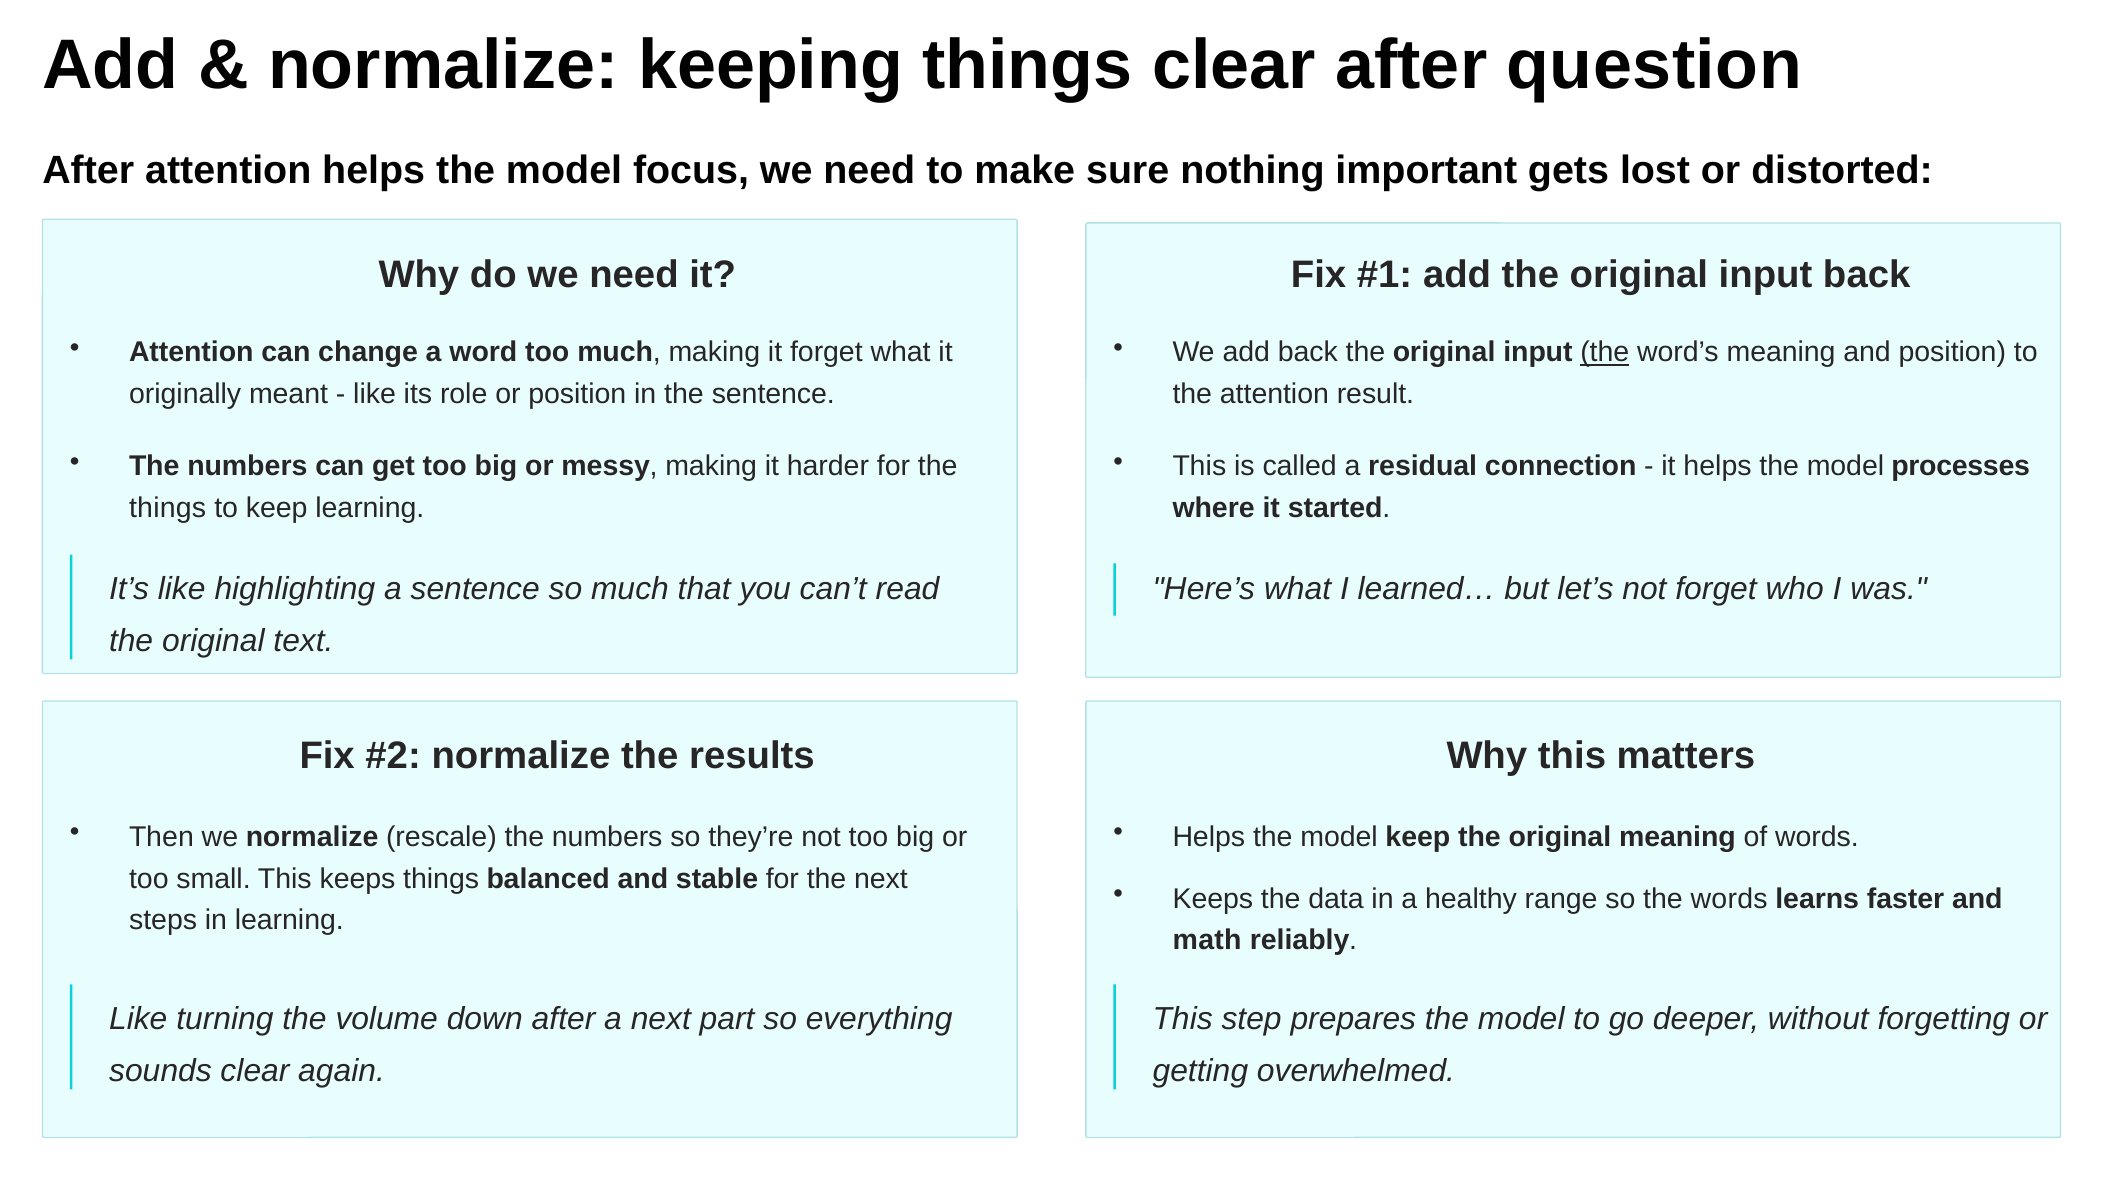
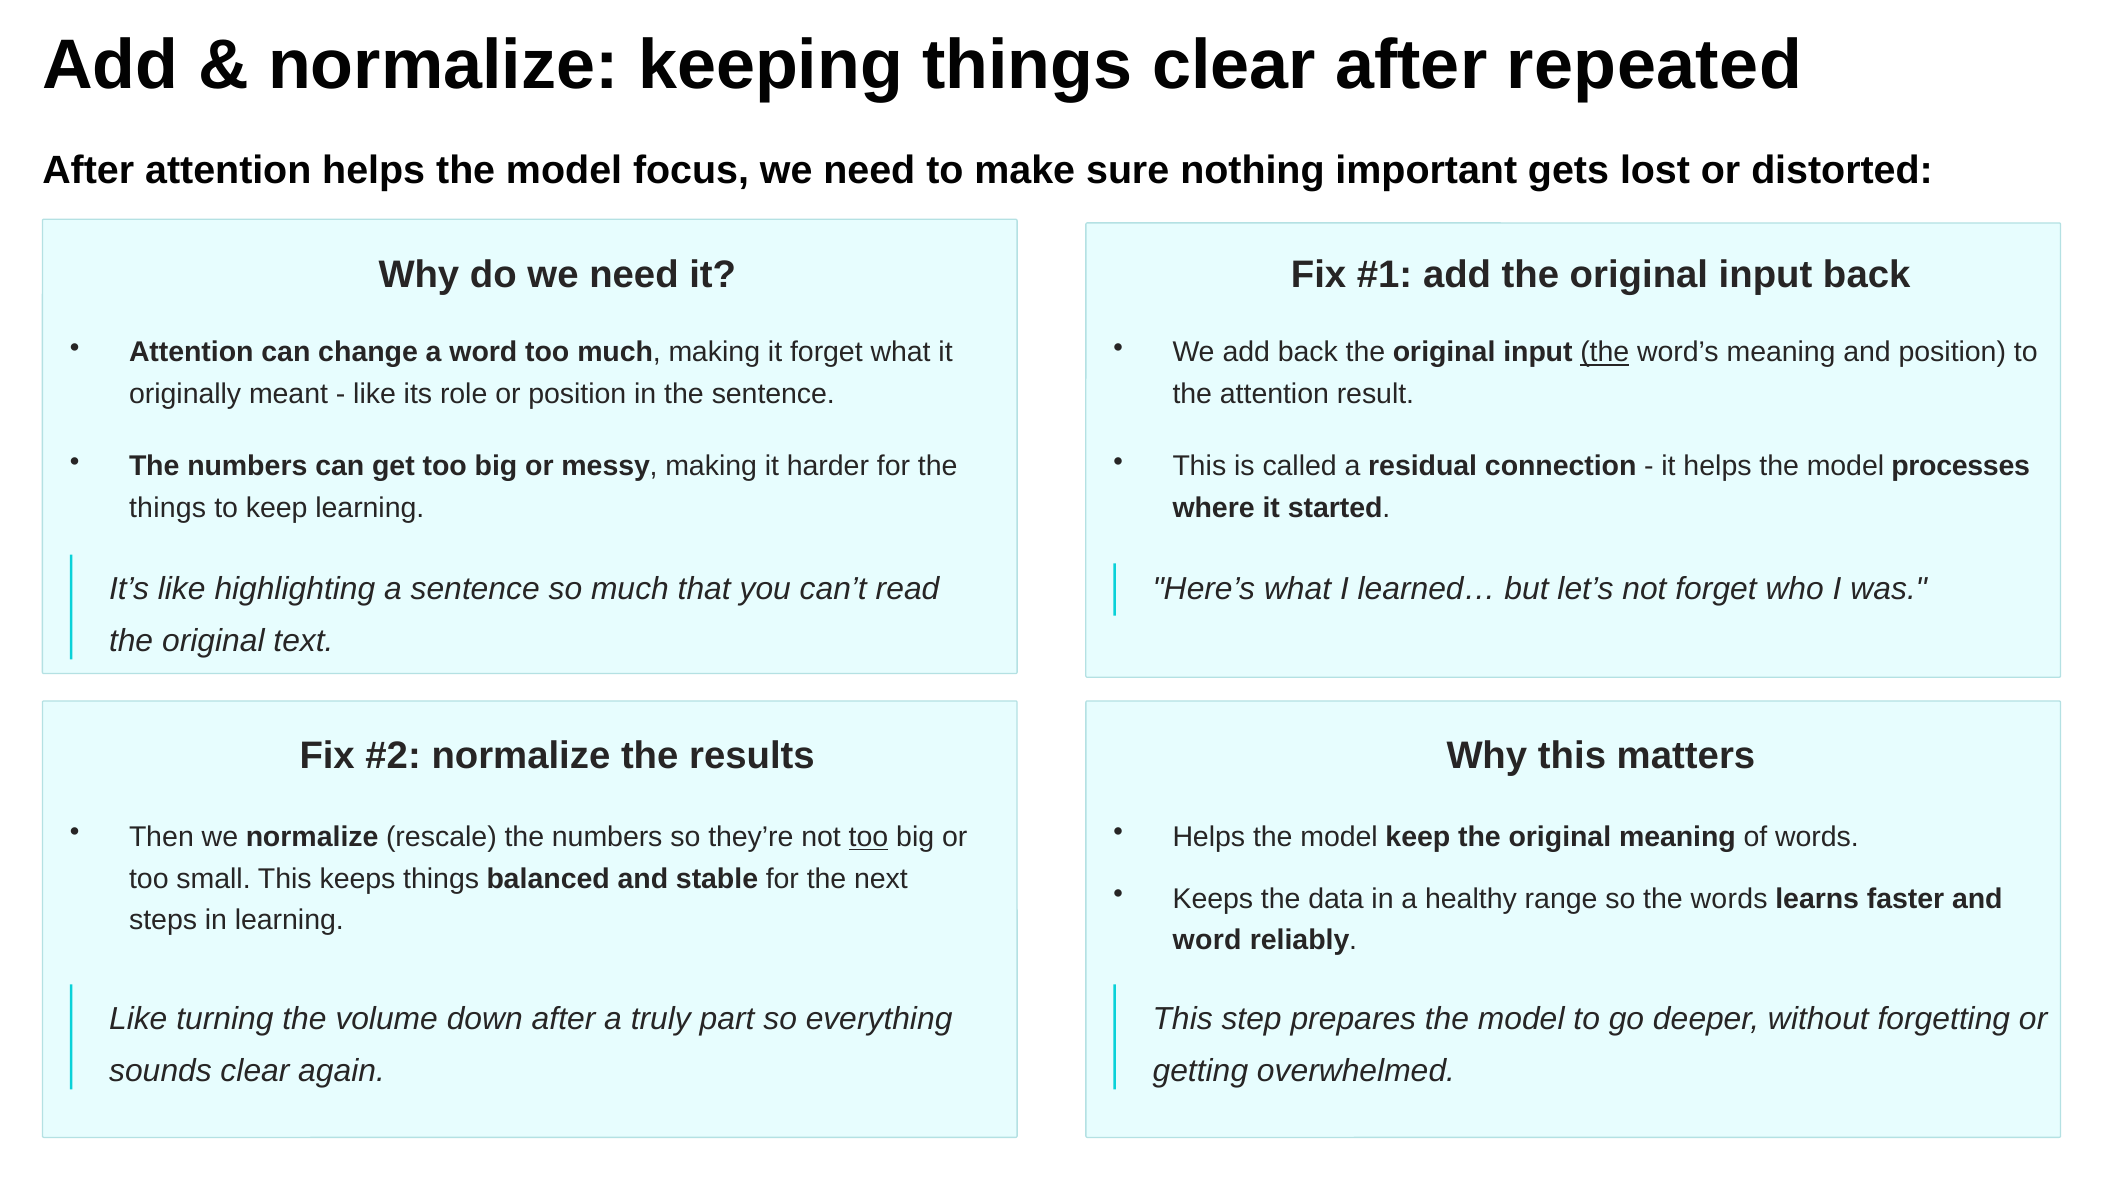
question: question -> repeated (1654, 65)
too underline: none -> present (868, 837)
math: math -> word (1207, 940)
a next: next -> truly (661, 1019)
